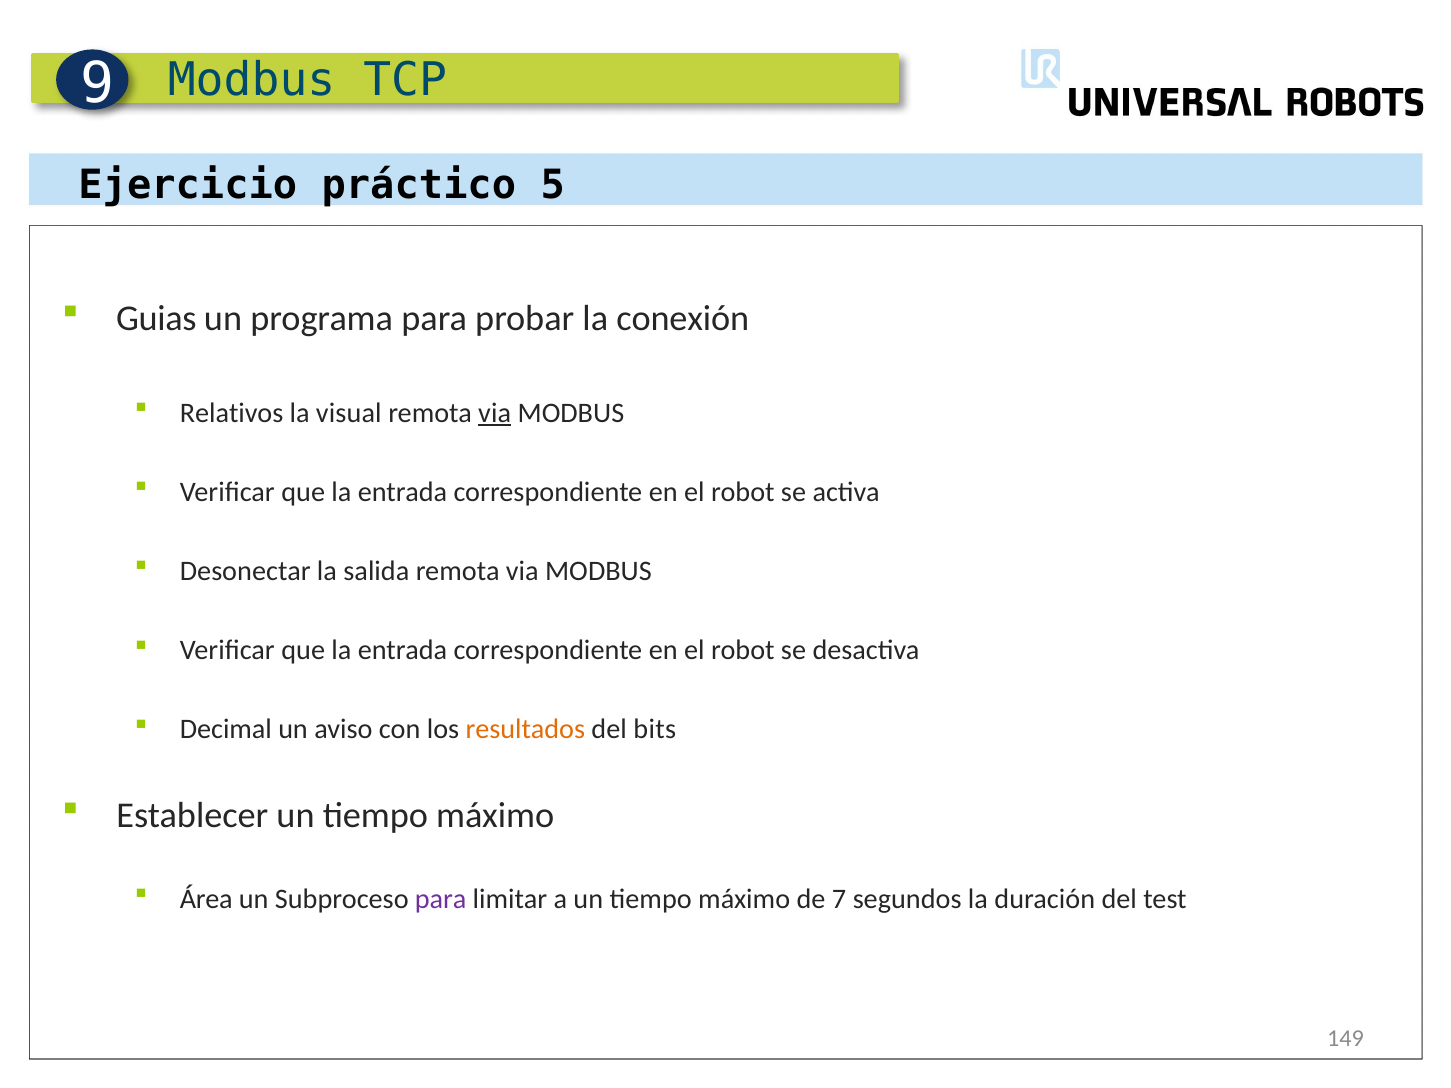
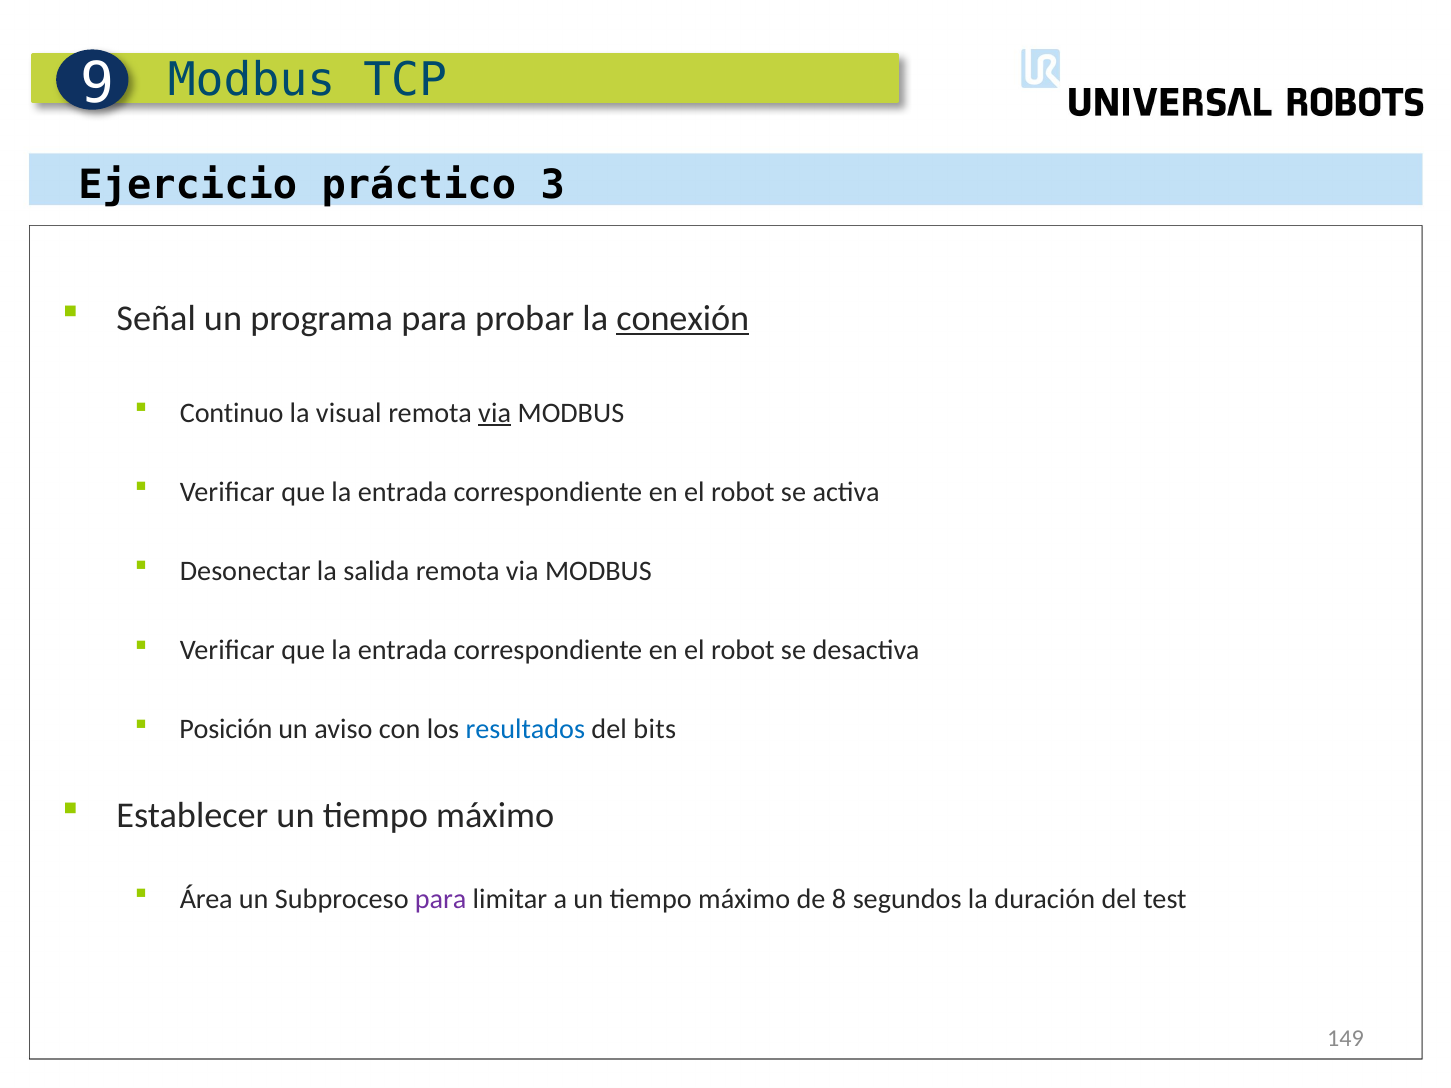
5: 5 -> 3 (553, 185)
Guias: Guias -> Señal (156, 319)
conexión underline: none -> present (683, 319)
Relativos: Relativos -> Continuo (232, 413)
Decimal: Decimal -> Posición (226, 730)
resultados colour: orange -> blue (525, 730)
7: 7 -> 8 (839, 899)
